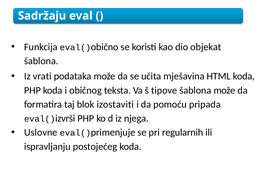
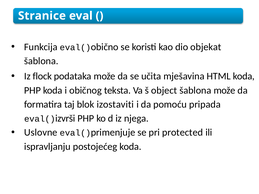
Sadržaju: Sadržaju -> Stranice (42, 16)
vrati: vrati -> flock (42, 76)
tipove: tipove -> object (164, 90)
regularnih: regularnih -> protected (183, 133)
